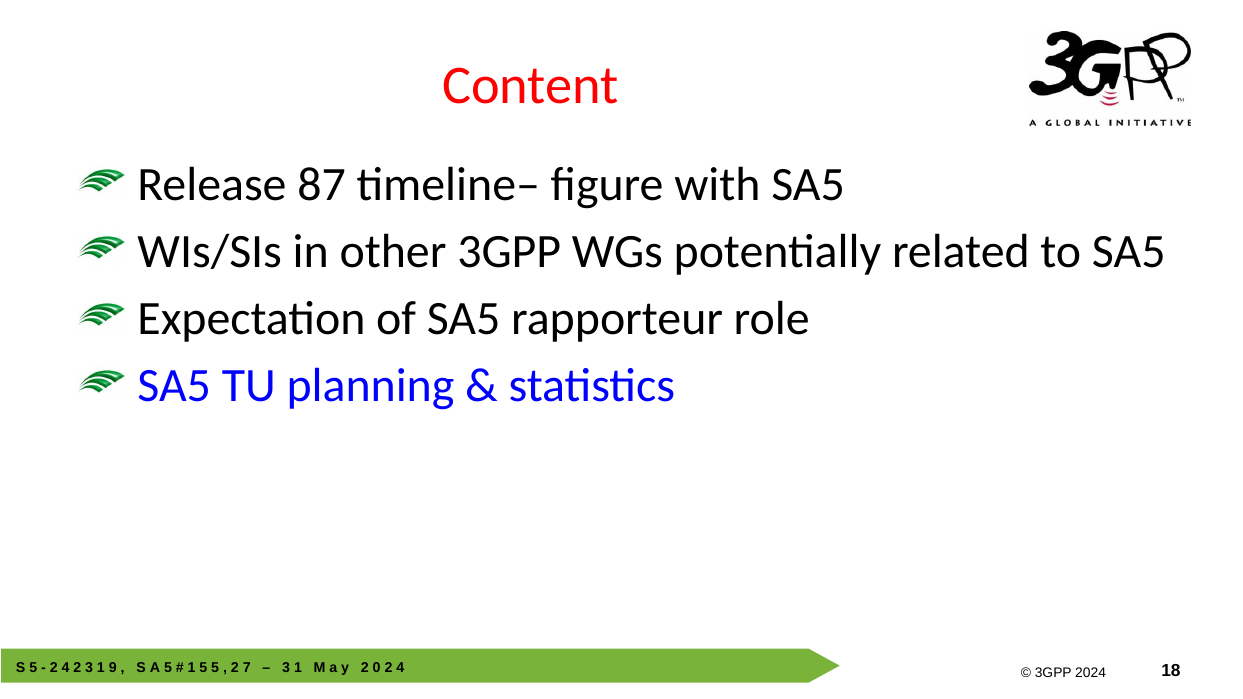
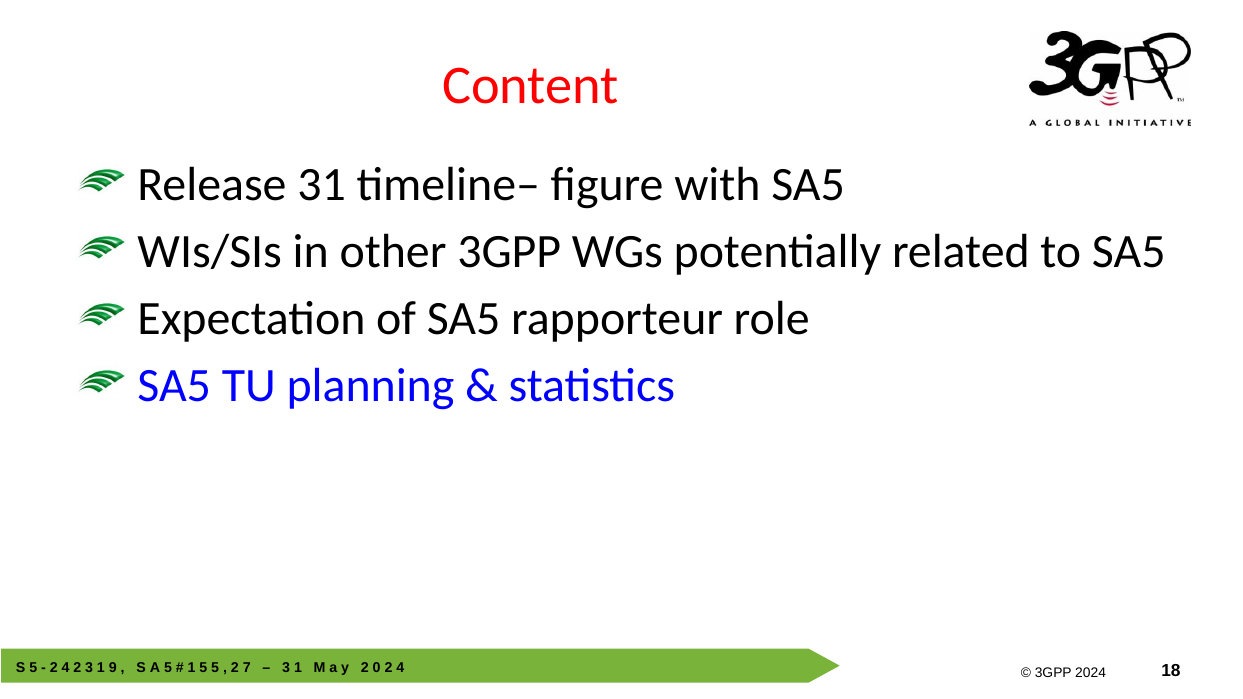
87: 87 -> 31 (322, 185)
